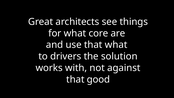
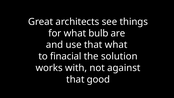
core: core -> bulb (98, 33)
drivers: drivers -> finacial (66, 56)
